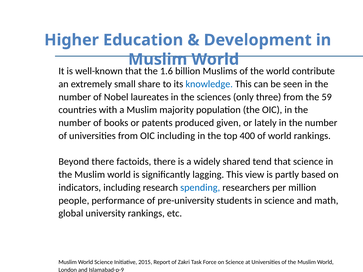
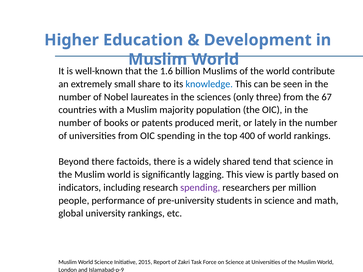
59: 59 -> 67 (327, 97)
given: given -> merit (229, 123)
OIC including: including -> spending (176, 136)
spending colour: blue -> purple (200, 188)
